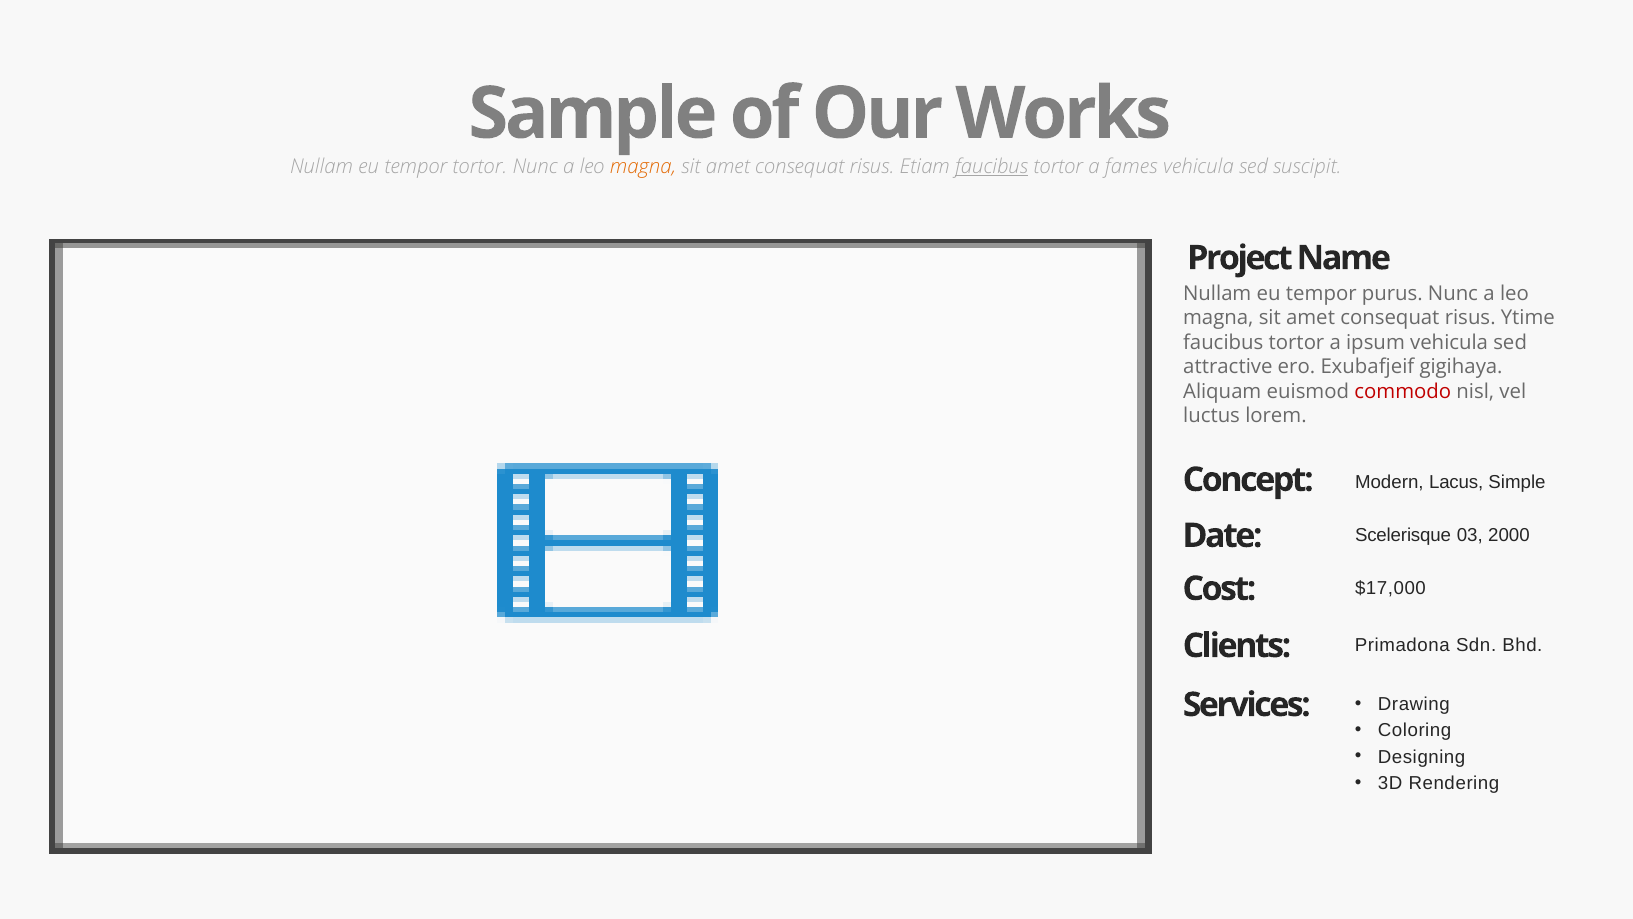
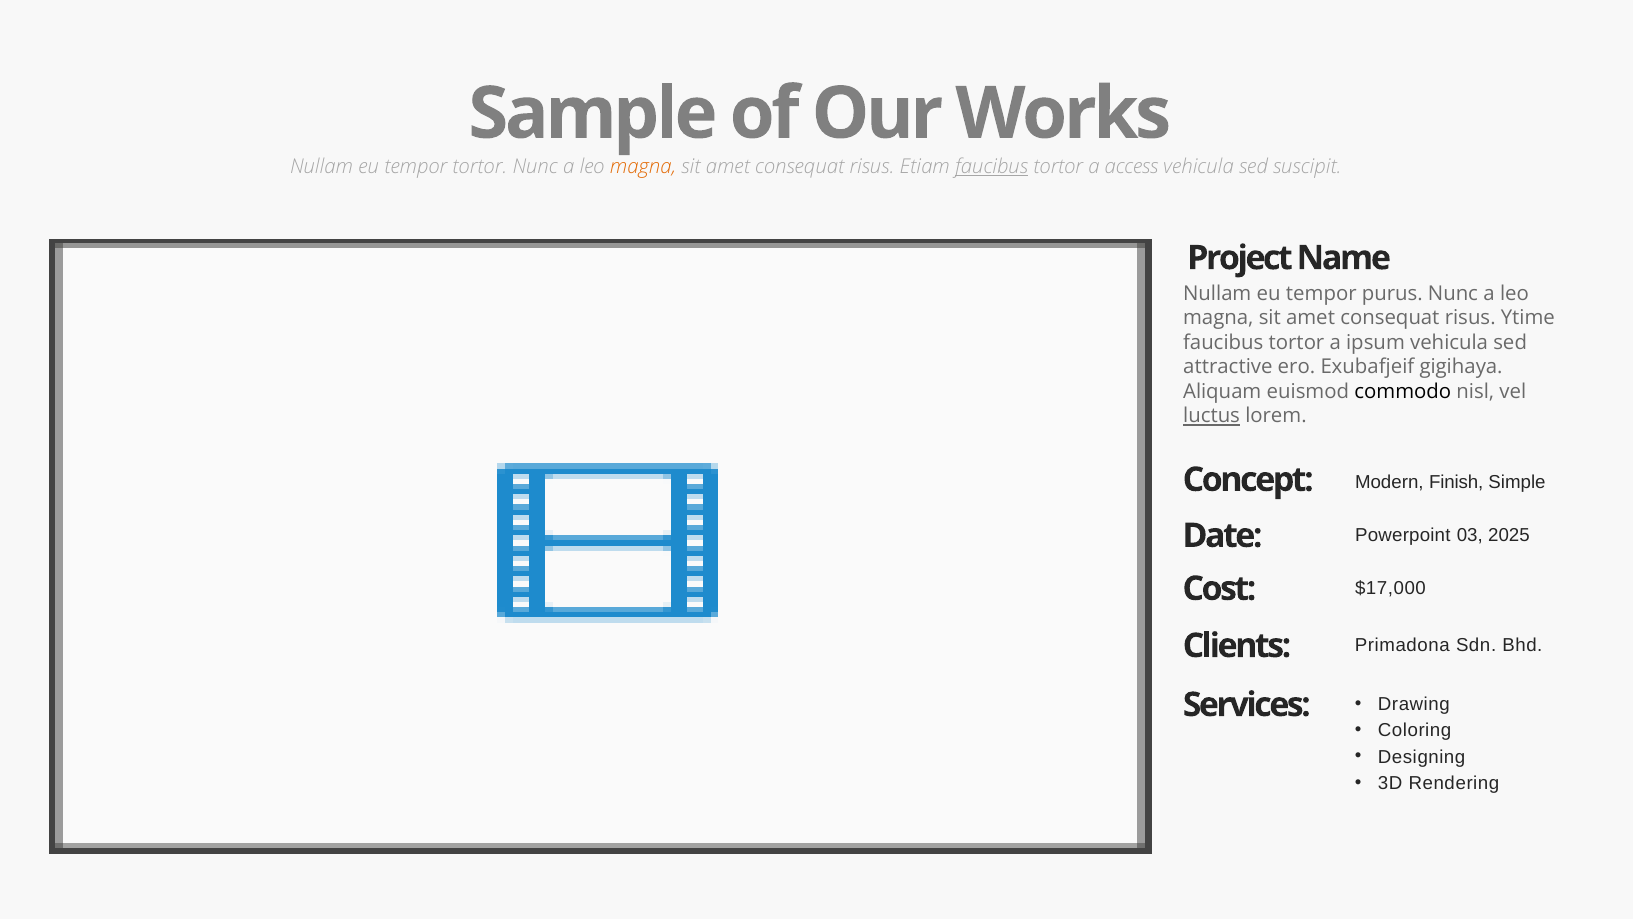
fames: fames -> access (1131, 167)
commodo colour: red -> black (1403, 392)
luctus underline: none -> present (1212, 416)
Lacus: Lacus -> Finish (1456, 482)
Scelerisque: Scelerisque -> Powerpoint (1403, 535)
2000: 2000 -> 2025 (1509, 535)
